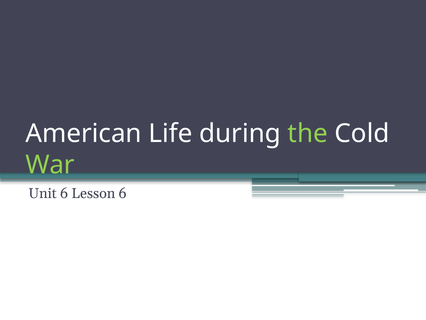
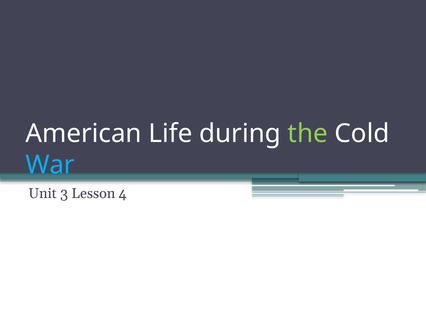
War colour: light green -> light blue (50, 164)
Unit 6: 6 -> 3 (64, 193)
Lesson 6: 6 -> 4 (123, 193)
